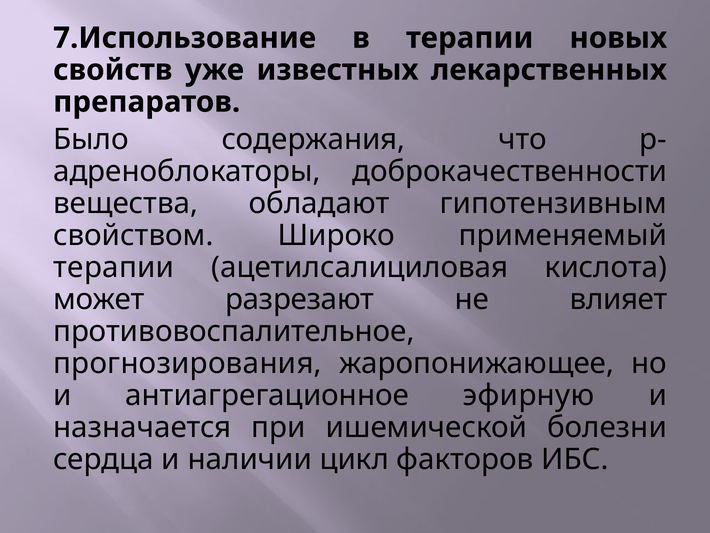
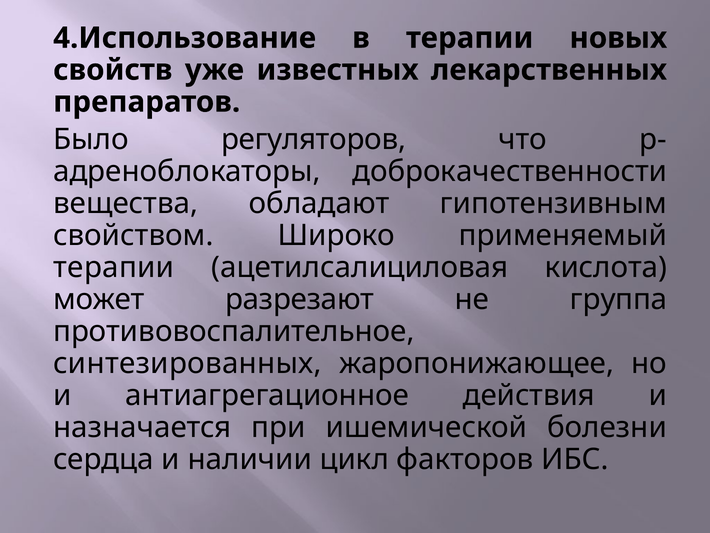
7.Использование: 7.Использование -> 4.Использование (185, 38)
содержания: содержания -> регуляторов (313, 139)
влияет: влияет -> группа (619, 299)
прогнозирования: прогнозирования -> синтезированных (187, 363)
эфирную: эфирную -> действия (529, 395)
